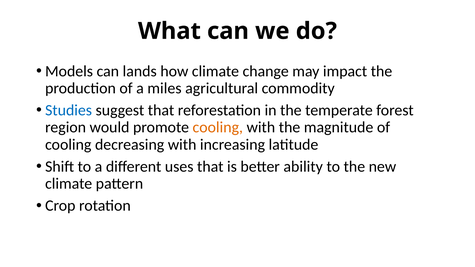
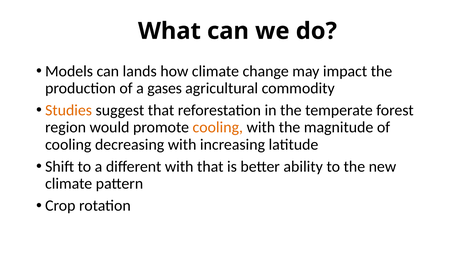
miles: miles -> gases (165, 88)
Studies colour: blue -> orange (69, 110)
different uses: uses -> with (179, 167)
